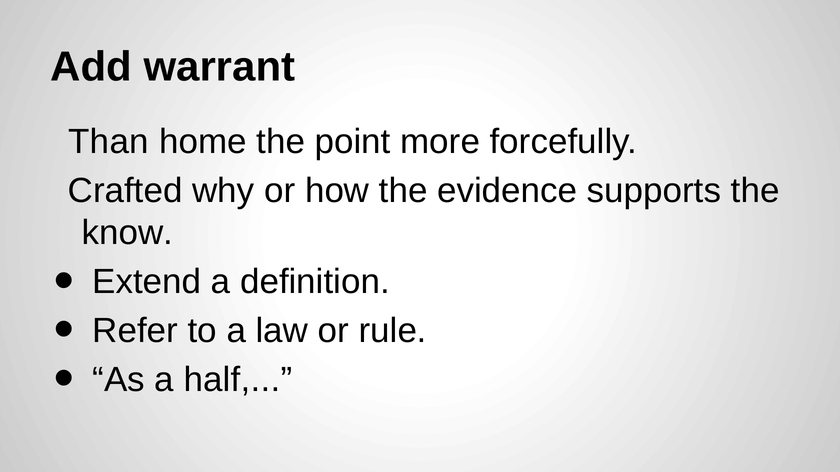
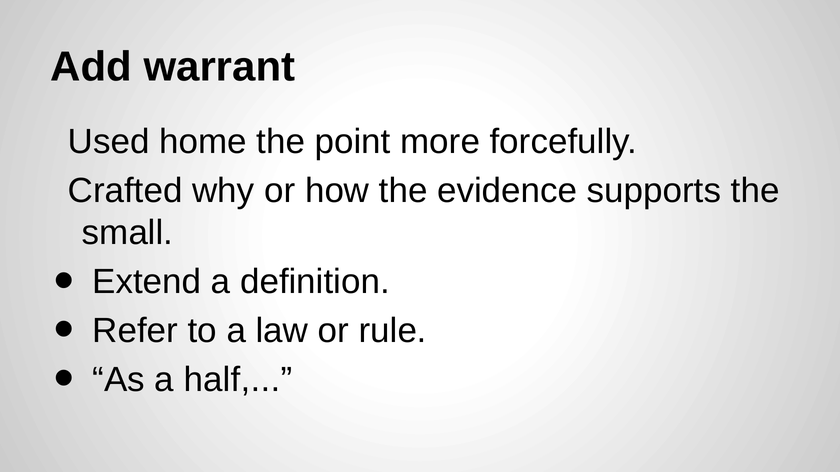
Than: Than -> Used (109, 142)
know: know -> small (128, 233)
